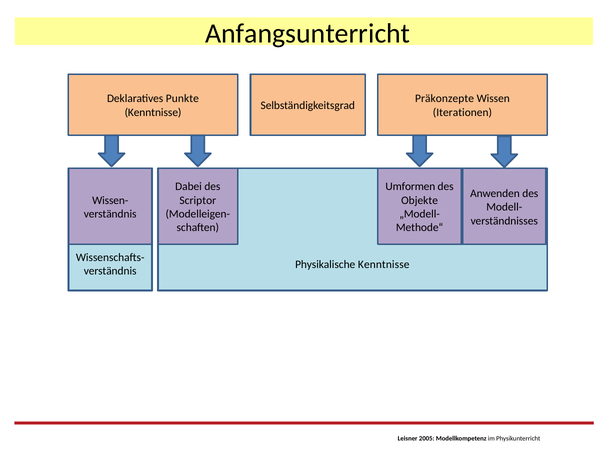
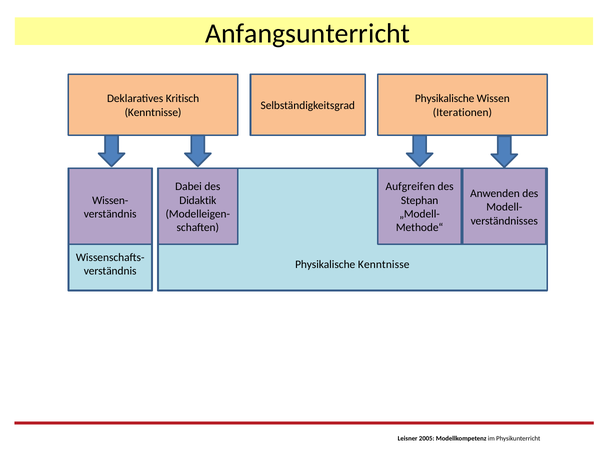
Punkte: Punkte -> Kritisch (182, 99)
Präkonzepte: Präkonzepte -> Physikalische (445, 99)
Umformen: Umformen -> Aufgreifen (410, 187)
Scriptor: Scriptor -> Didaktik (198, 200)
Objekte: Objekte -> Stephan (420, 200)
